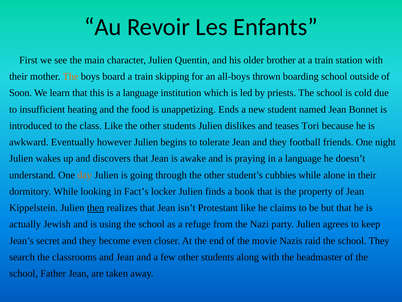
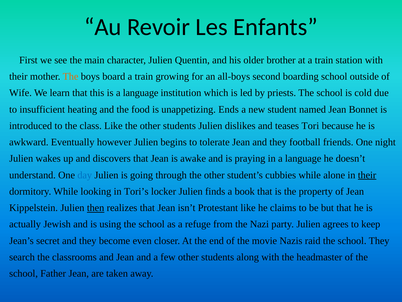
skipping: skipping -> growing (172, 76)
thrown: thrown -> second (266, 76)
Soon: Soon -> Wife (20, 93)
day colour: orange -> blue (85, 175)
their underline: none -> present (367, 175)
Fact’s: Fact’s -> Tori’s (136, 191)
